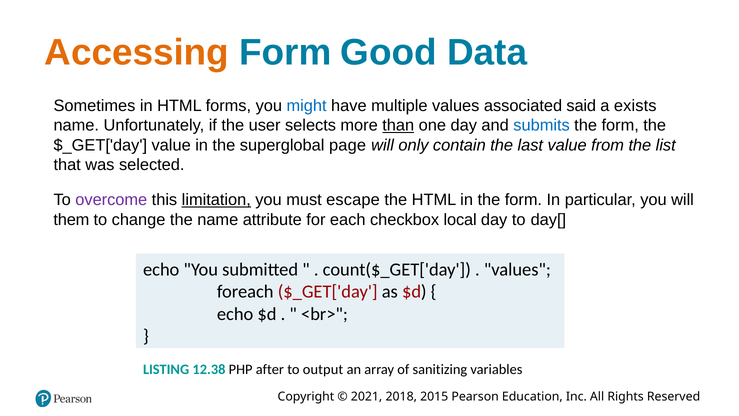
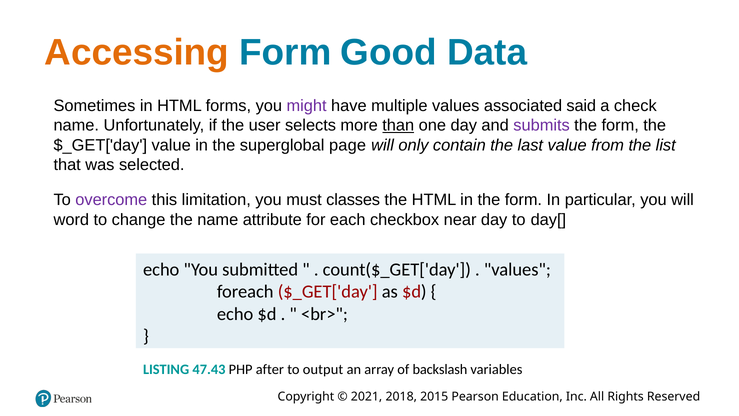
might colour: blue -> purple (307, 106)
exists: exists -> check (635, 106)
submits colour: blue -> purple (542, 125)
limitation underline: present -> none (216, 200)
escape: escape -> classes (353, 200)
them: them -> word (71, 220)
local: local -> near (460, 220)
12.38: 12.38 -> 47.43 (209, 369)
sanitizing: sanitizing -> backslash (440, 369)
